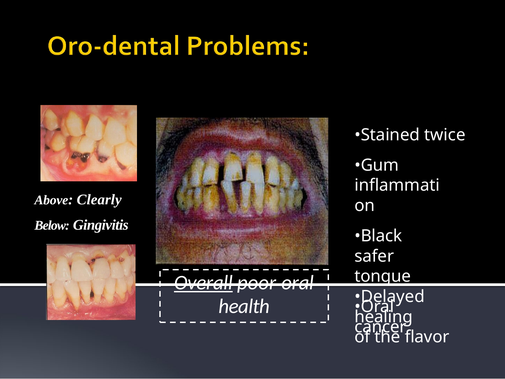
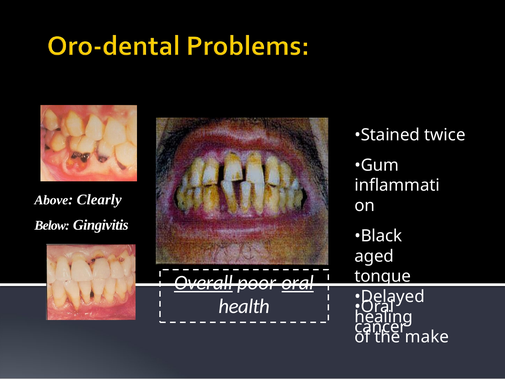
safer: safer -> aged (374, 256)
oral underline: none -> present (298, 283)
flavor: flavor -> make (427, 337)
